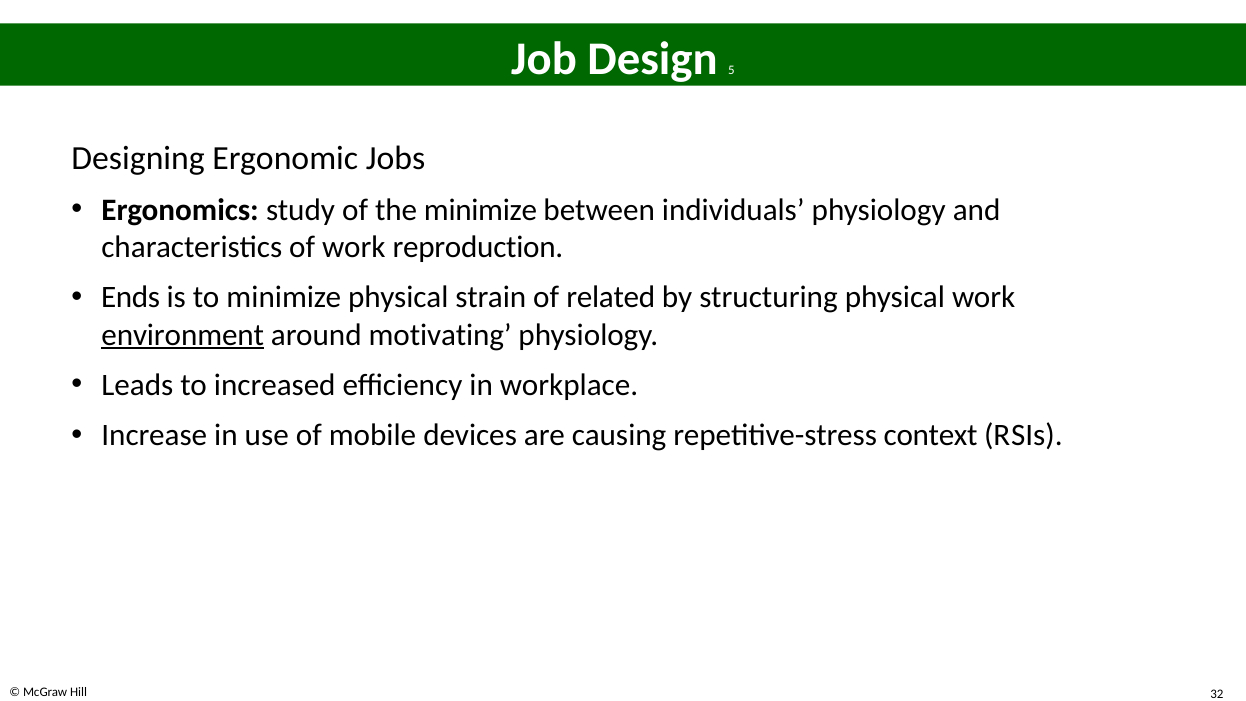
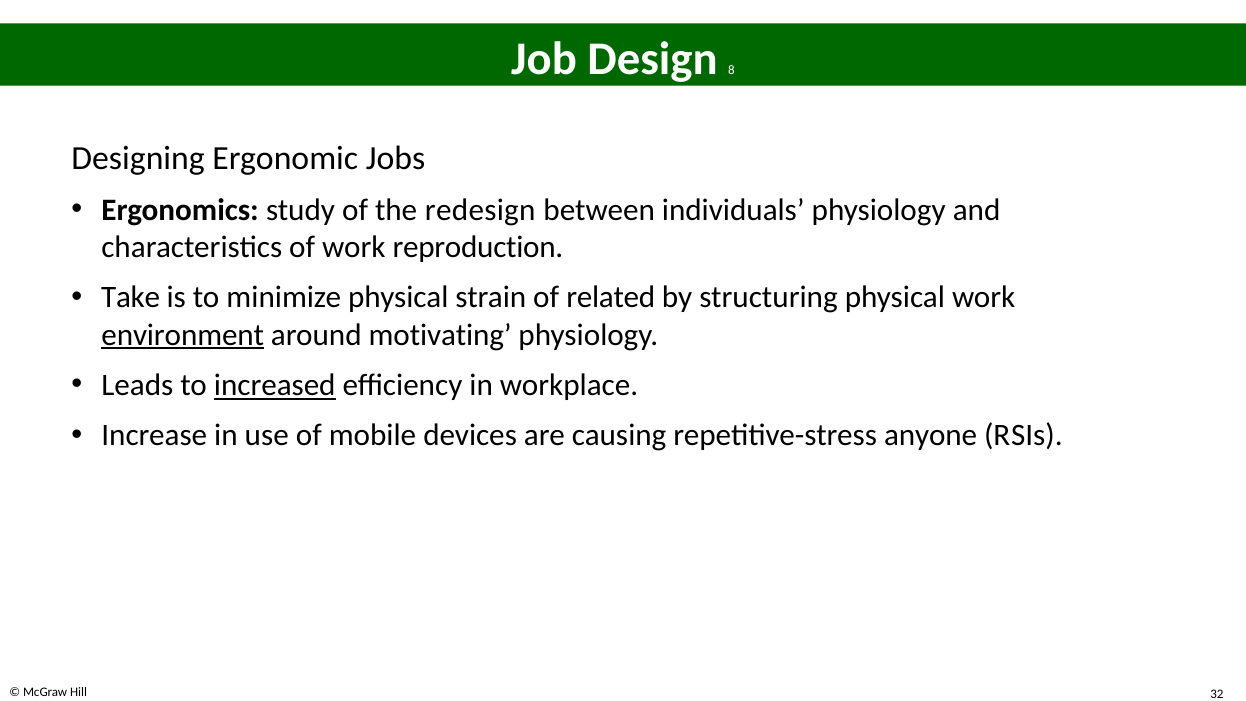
5: 5 -> 8 (731, 70)
the minimize: minimize -> redesign (480, 210)
Ends: Ends -> Take (131, 298)
increased underline: none -> present (275, 385)
context: context -> anyone (931, 436)
